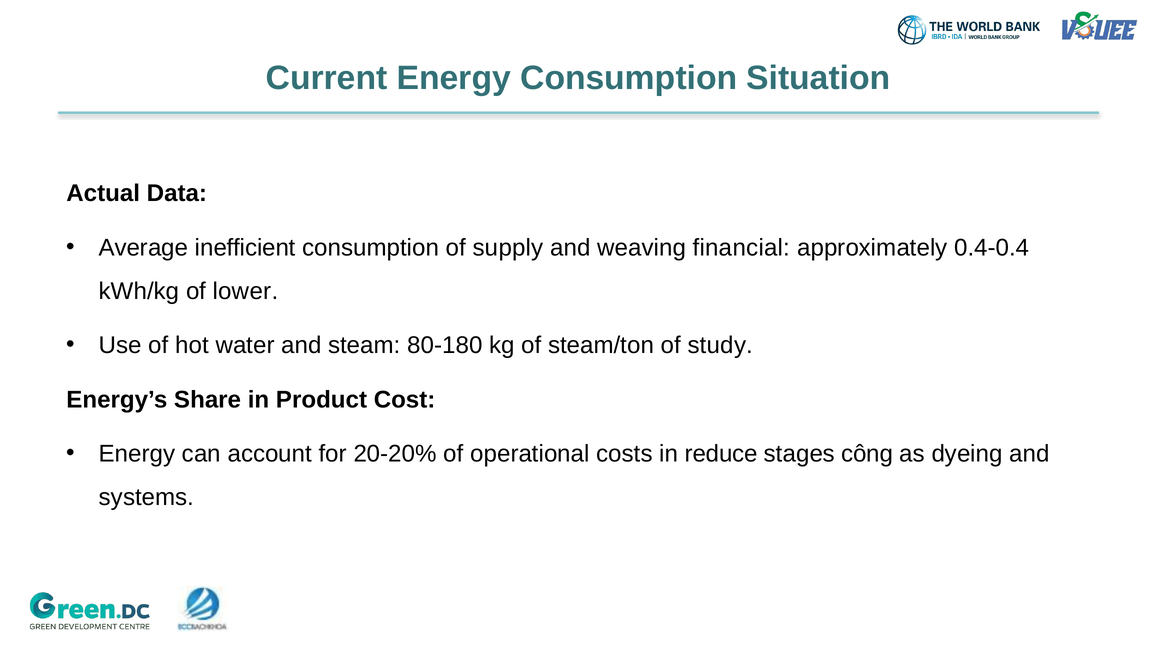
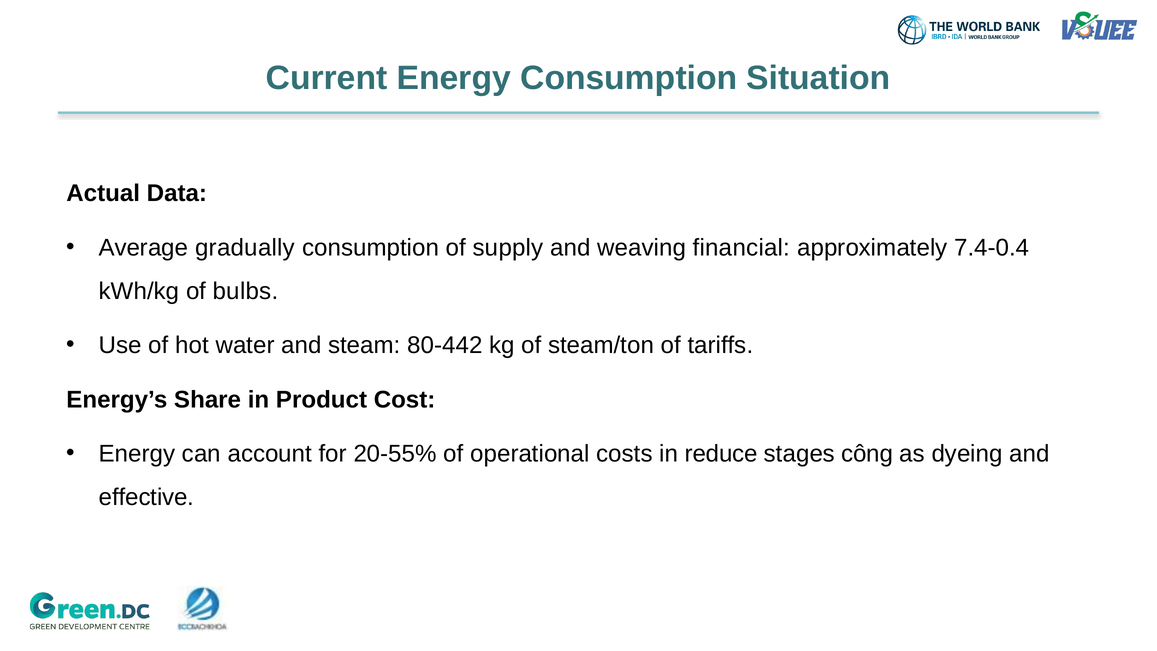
inefficient: inefficient -> gradually (245, 248)
0.4-0.4: 0.4-0.4 -> 7.4-0.4 (992, 248)
lower: lower -> bulbs (245, 291)
80-180: 80-180 -> 80-442 (445, 345)
study: study -> tariffs (720, 345)
20-20%: 20-20% -> 20-55% (395, 454)
systems: systems -> effective (147, 497)
